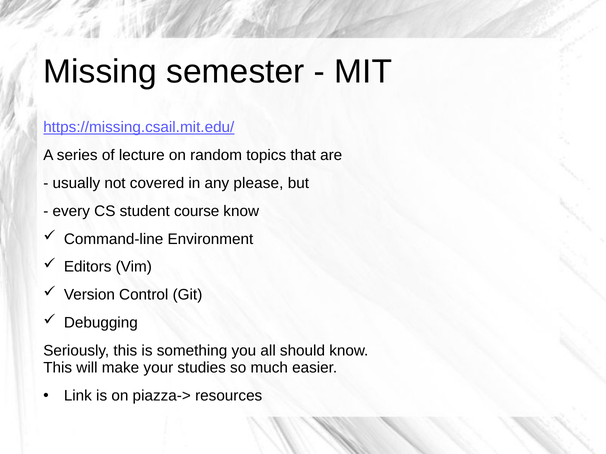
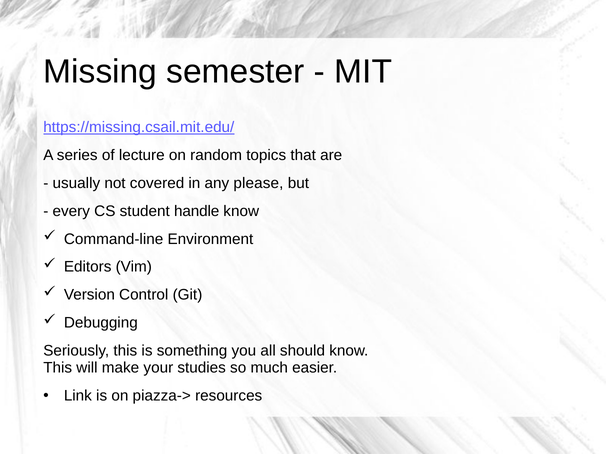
course: course -> handle (197, 211)
